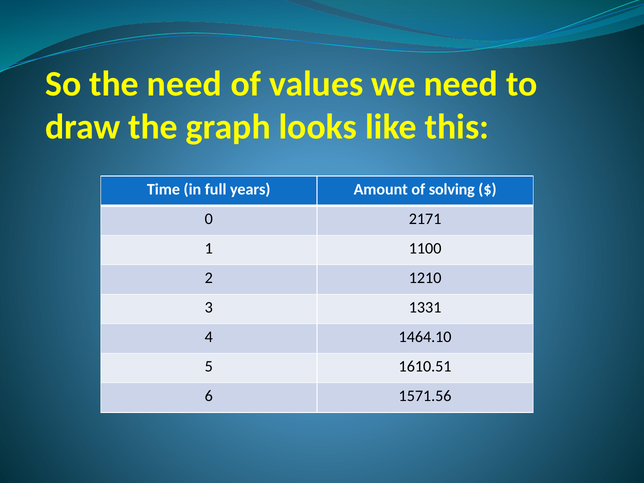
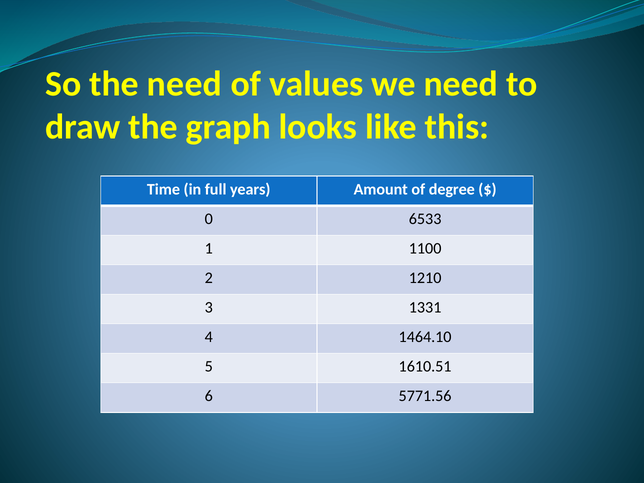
solving: solving -> degree (452, 189)
2171: 2171 -> 6533 (425, 219)
1571.56: 1571.56 -> 5771.56 (425, 396)
